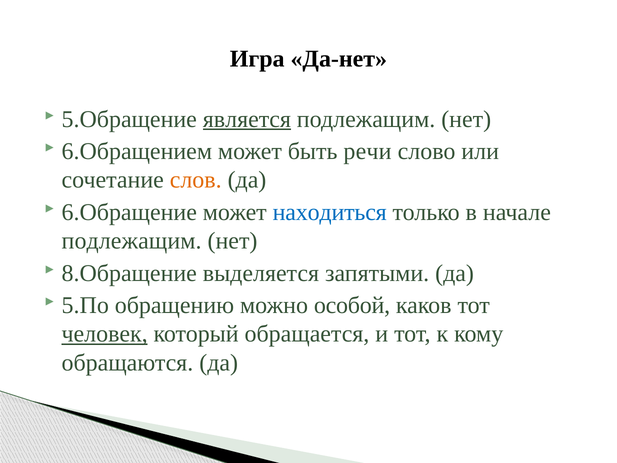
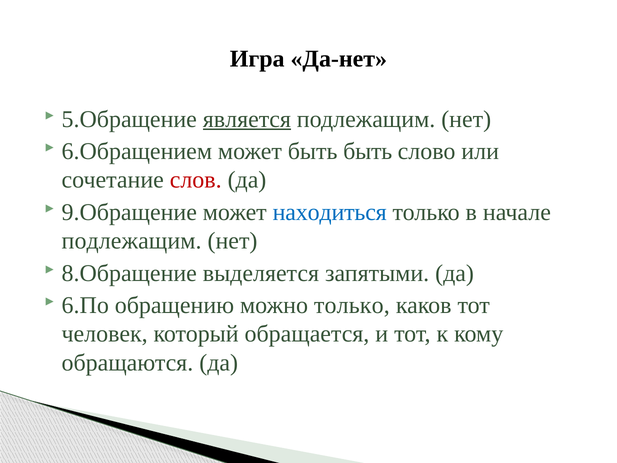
быть речи: речи -> быть (368, 151)
слов colour: orange -> red (196, 180)
6.Обращение: 6.Обращение -> 9.Обращение (129, 212)
5.По: 5.По -> 6.По (85, 305)
можно особой: особой -> только (352, 305)
человек underline: present -> none (105, 334)
